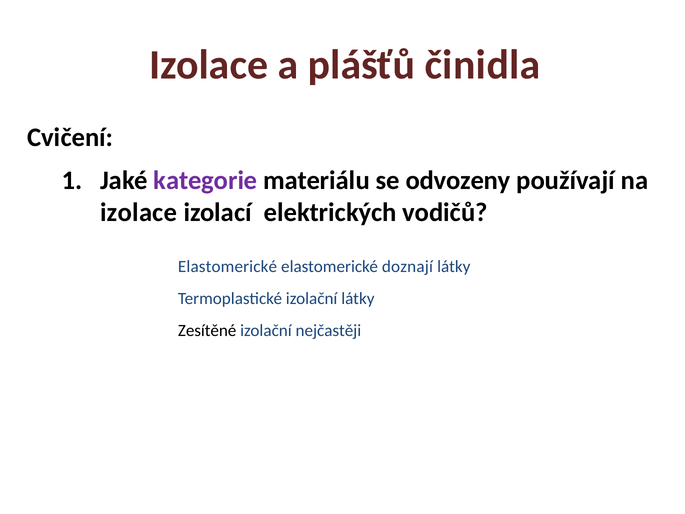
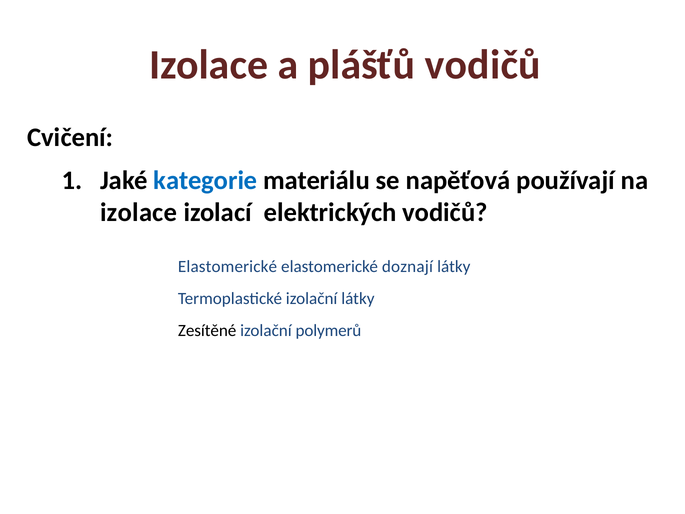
plášťů činidla: činidla -> vodičů (483, 65)
kategorie colour: purple -> blue (205, 181)
odvozeny: odvozeny -> napěťová (458, 181)
nejčastěji: nejčastěji -> polymerů (328, 330)
